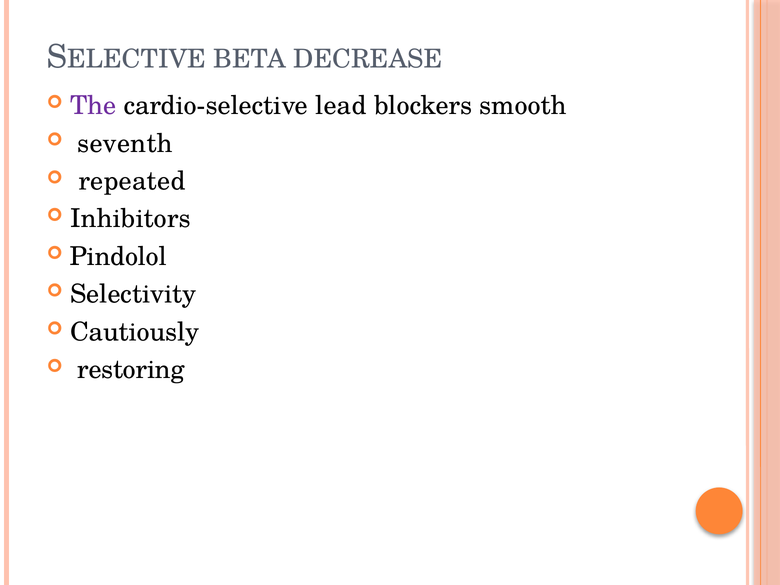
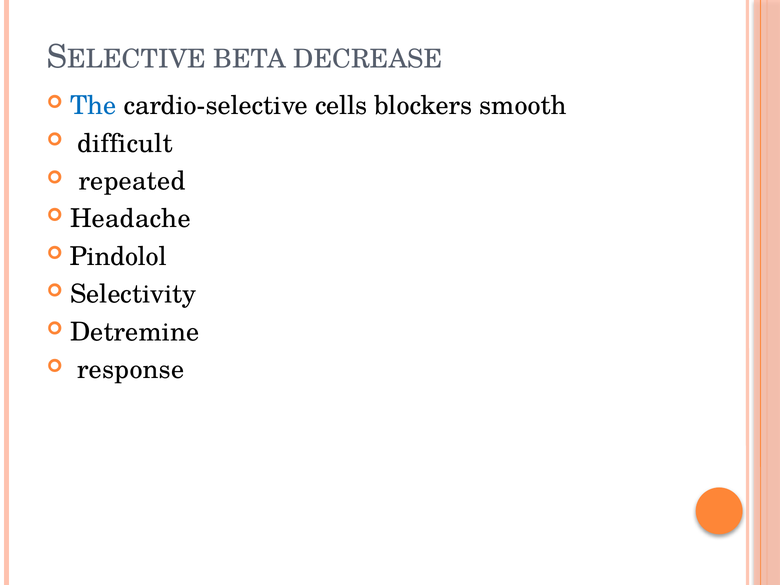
The colour: purple -> blue (93, 106)
lead: lead -> cells (341, 106)
seventh: seventh -> difficult (125, 143)
Inhibitors: Inhibitors -> Headache (130, 219)
Cautiously: Cautiously -> Detremine (135, 332)
restoring: restoring -> response (131, 370)
